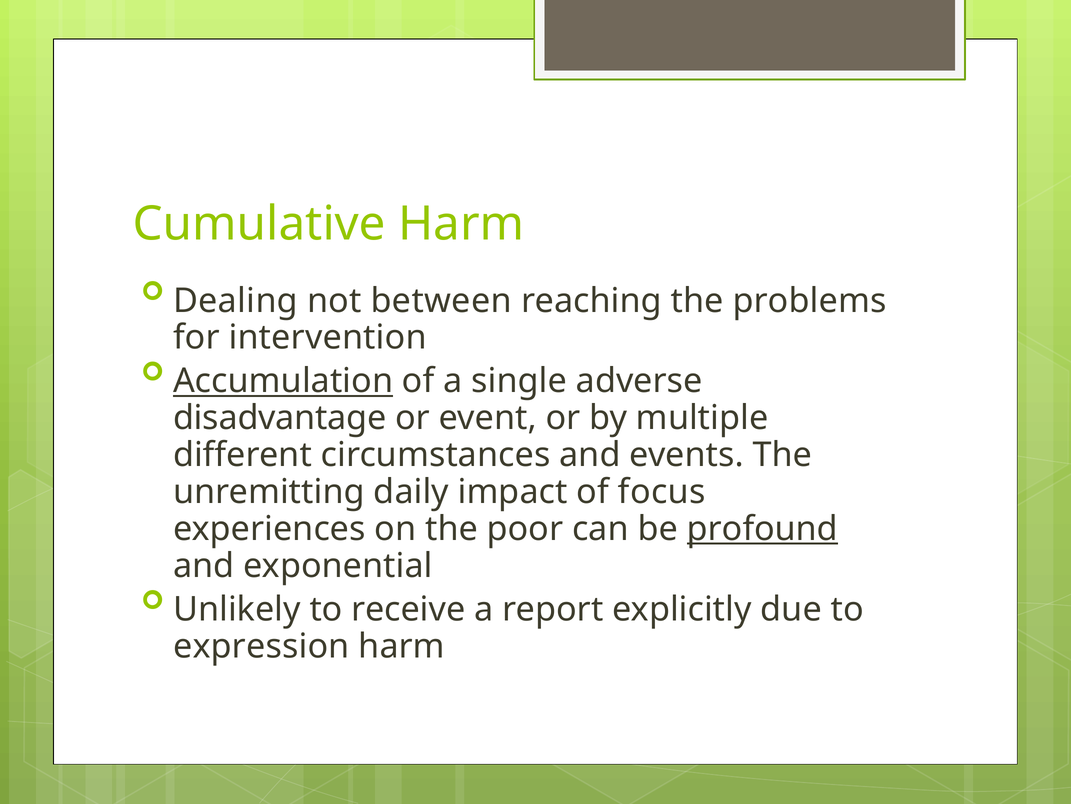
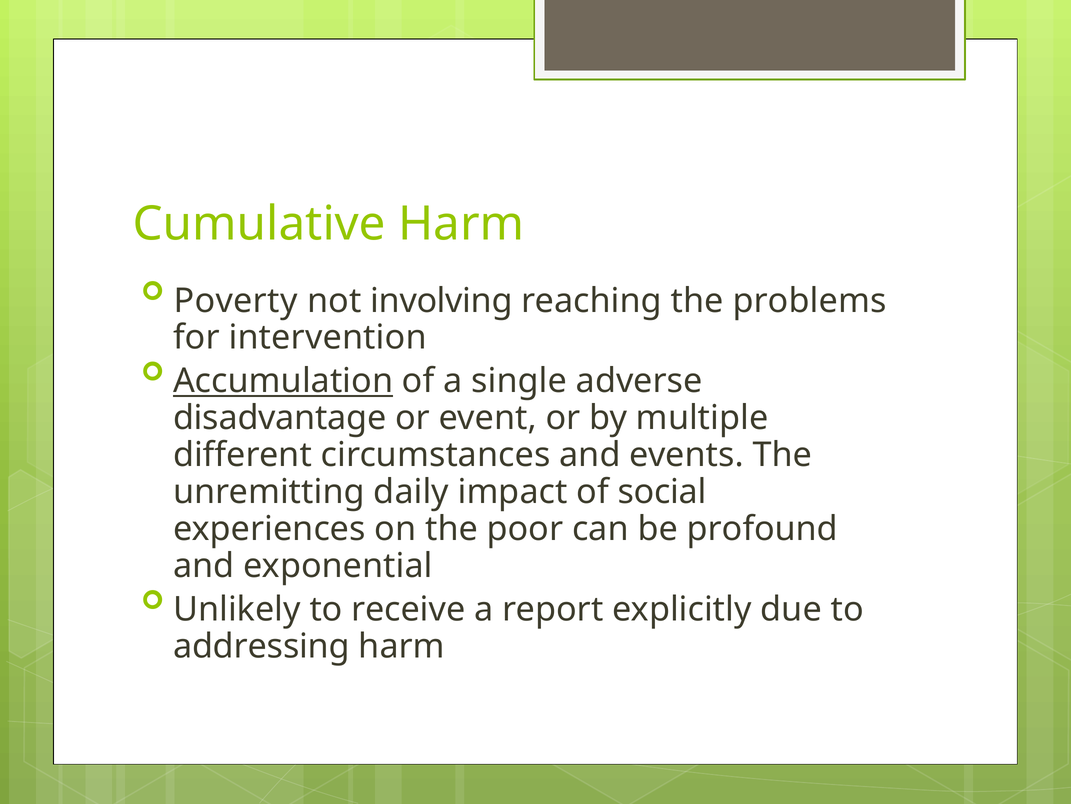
Dealing: Dealing -> Poverty (236, 300)
between: between -> involving (442, 300)
focus: focus -> social (662, 492)
profound underline: present -> none (762, 528)
expression: expression -> addressing (261, 646)
